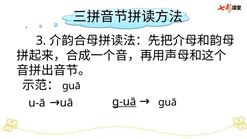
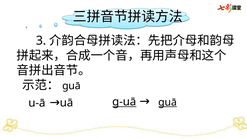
guā underline: none -> present (168, 102)
